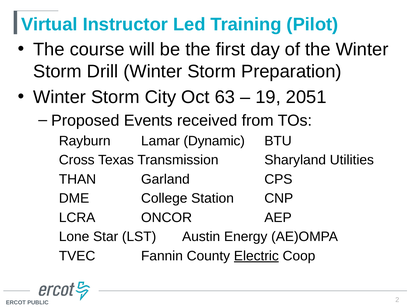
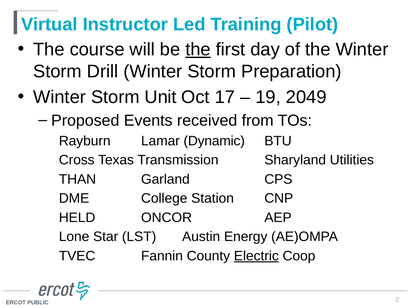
the underline: none -> present (198, 50)
City: City -> Unit (161, 97)
63: 63 -> 17 (225, 97)
2051: 2051 -> 2049 (306, 97)
LCRA: LCRA -> HELD (77, 218)
